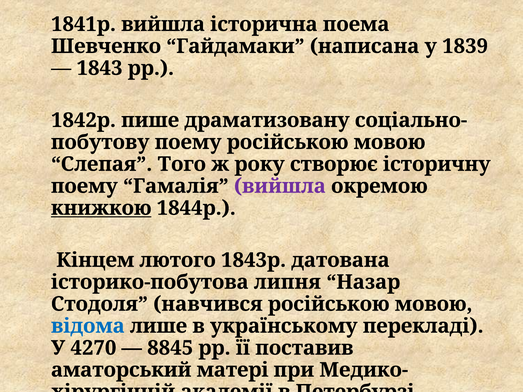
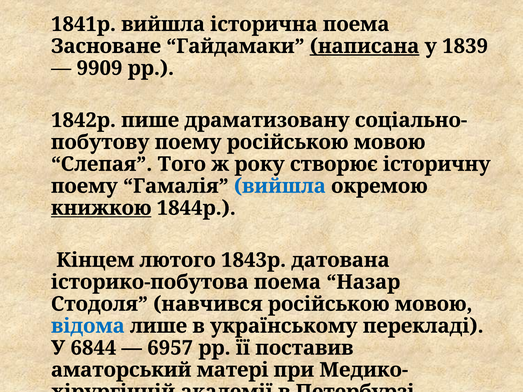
Шевченко: Шевченко -> Засноване (106, 46)
написана underline: none -> present (365, 46)
1843: 1843 -> 9909 (99, 68)
вийшла colour: purple -> blue (280, 186)
історико-побутова липня: липня -> поема (287, 282)
4270: 4270 -> 6844 (93, 348)
8845: 8845 -> 6957 (170, 348)
